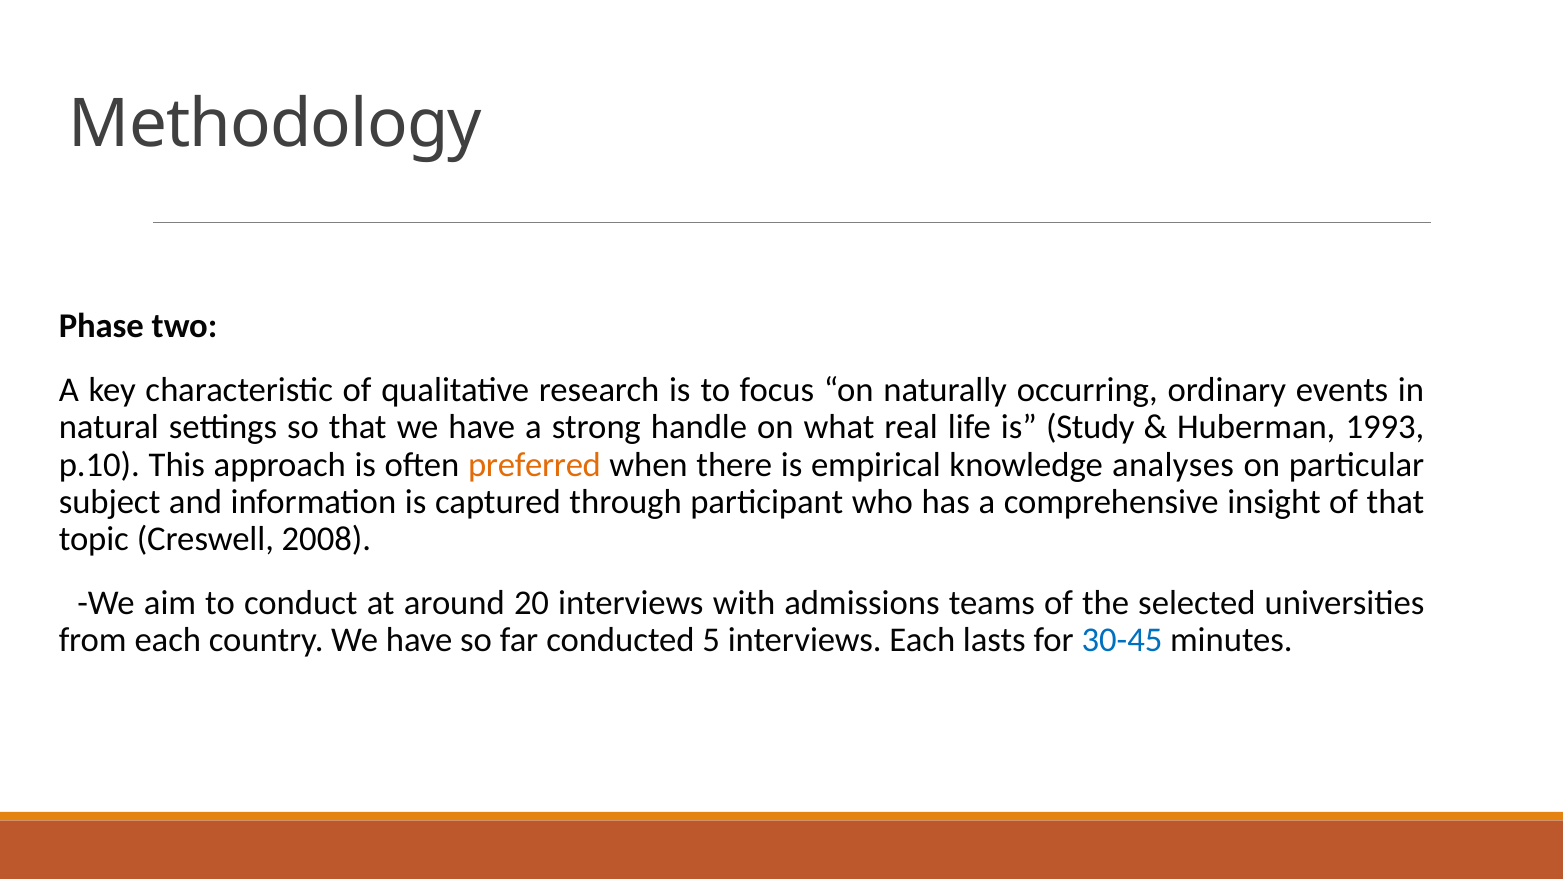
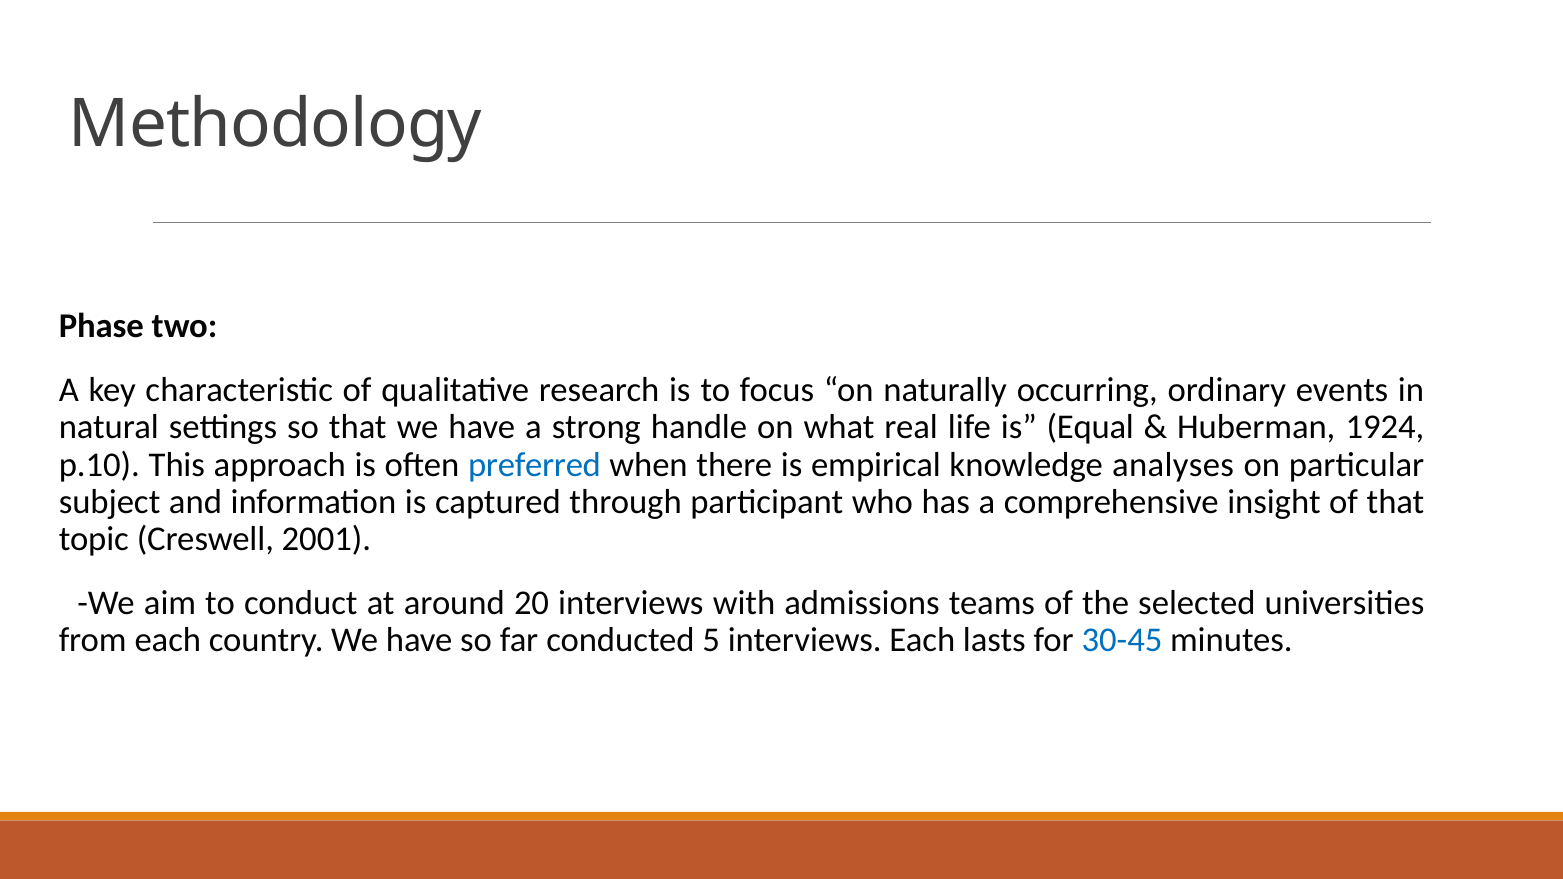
Study: Study -> Equal (1090, 427)
1993: 1993 -> 1924 (1385, 427)
preferred colour: orange -> blue (534, 465)
2008: 2008 -> 2001 (326, 540)
